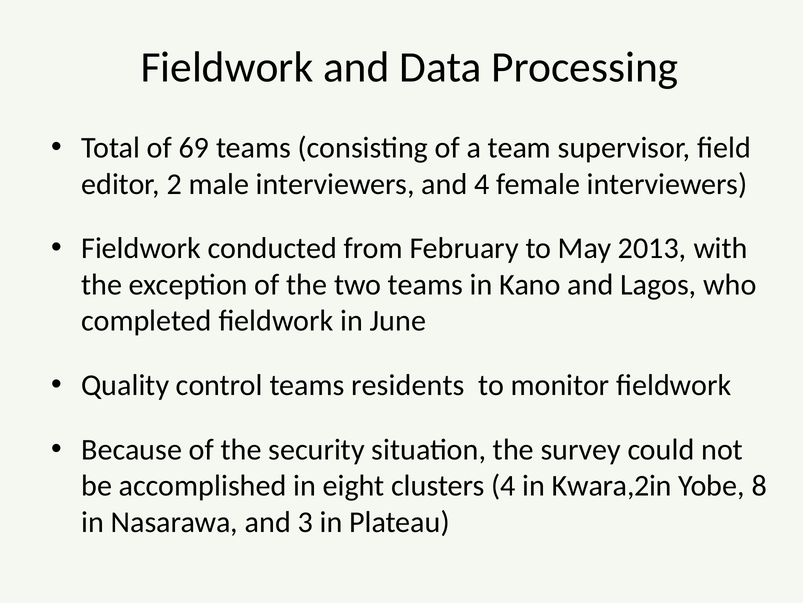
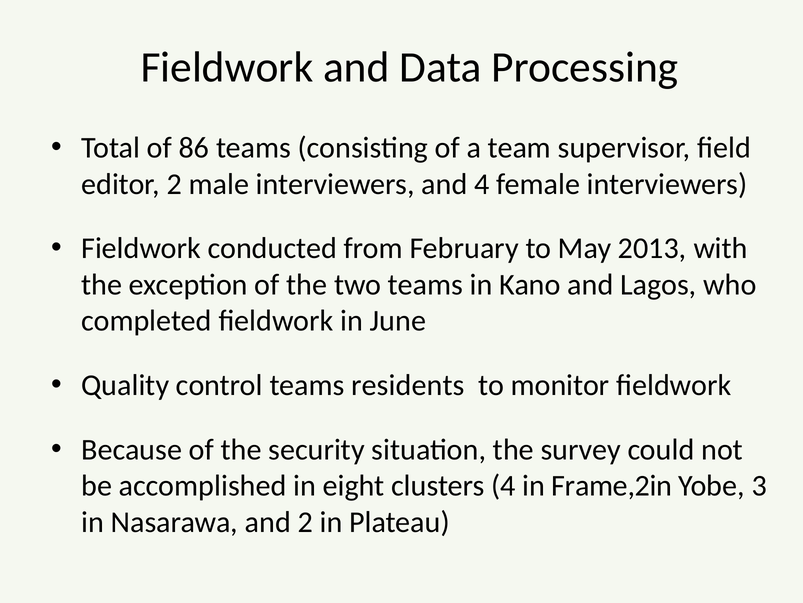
69: 69 -> 86 (194, 148)
Kwara,2in: Kwara,2in -> Frame,2in (612, 485)
8: 8 -> 3 (759, 485)
and 3: 3 -> 2 (305, 521)
